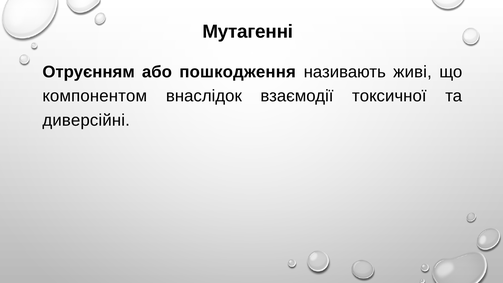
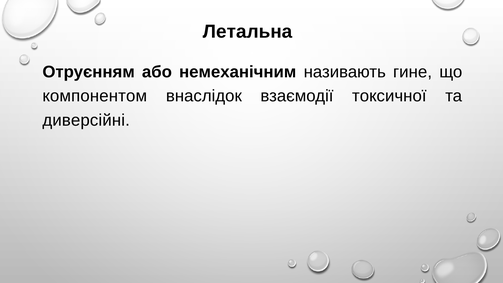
Мутагенні: Мутагенні -> Летальна (248, 31)
пошкодження: пошкодження -> немеханічним (238, 72)
живі: живі -> гине (413, 72)
